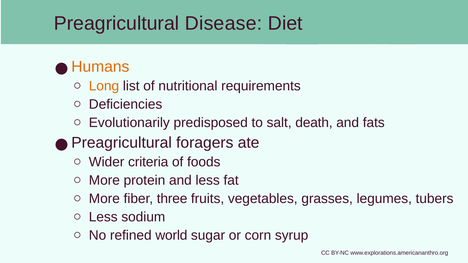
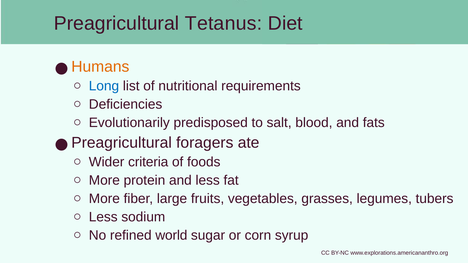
Disease: Disease -> Tetanus (224, 23)
Long colour: orange -> blue (104, 86)
death: death -> blood (314, 123)
three: three -> large (172, 199)
